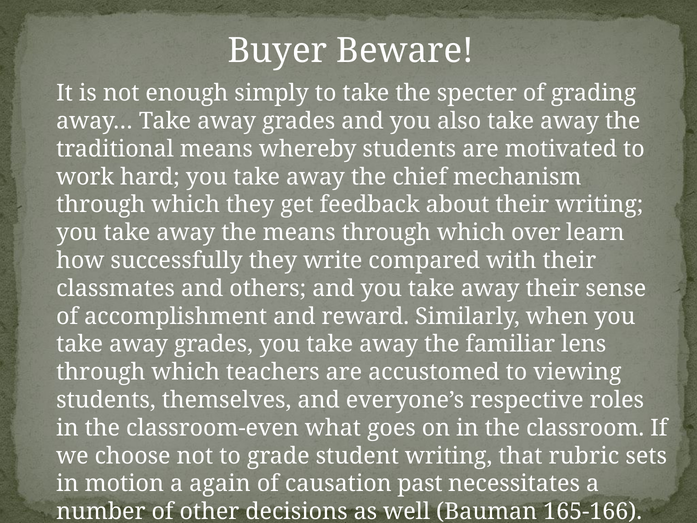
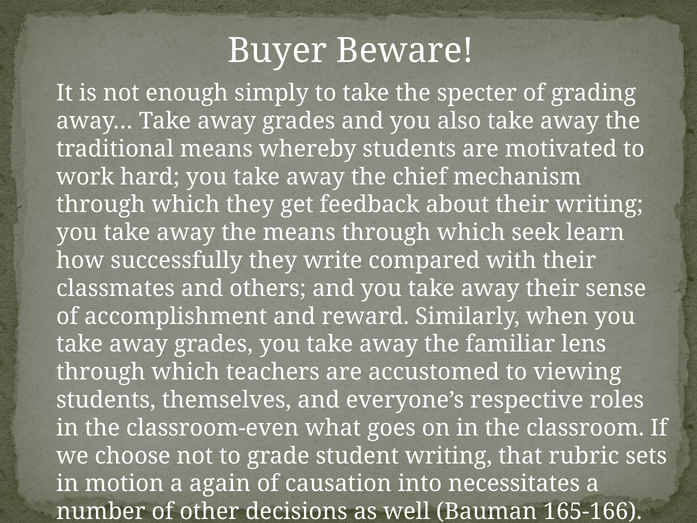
over: over -> seek (536, 233)
past: past -> into (420, 484)
